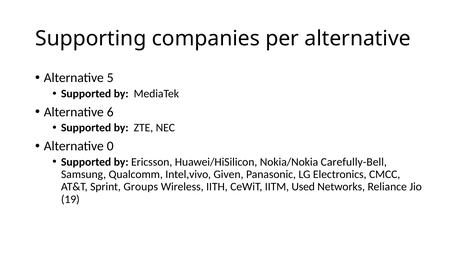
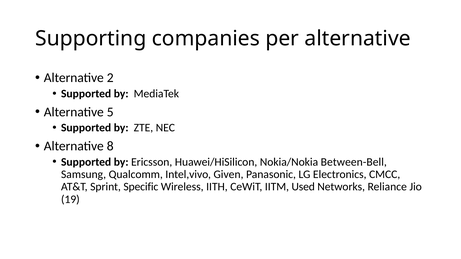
5: 5 -> 2 (110, 78)
6: 6 -> 5 (110, 112)
0: 0 -> 8 (110, 146)
Carefully-Bell: Carefully-Bell -> Between-Bell (354, 162)
Groups: Groups -> Specific (141, 187)
